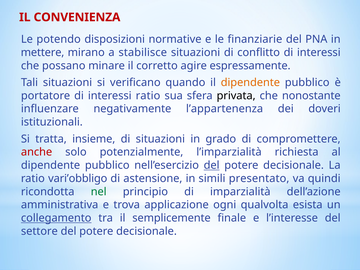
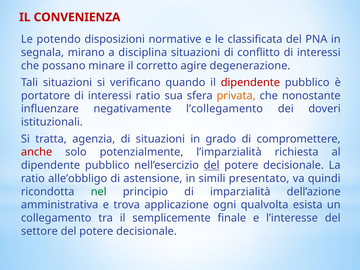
finanziarie: finanziarie -> classificata (255, 39)
mettere: mettere -> segnala (42, 52)
stabilisce: stabilisce -> disciplina (143, 52)
espressamente: espressamente -> degenerazione (250, 66)
dipendente colour: orange -> red (250, 83)
privata colour: black -> orange (236, 96)
l’appartenenza: l’appartenenza -> l’collegamento (225, 109)
insieme: insieme -> agenzia (94, 139)
vari’obbligo: vari’obbligo -> alle’obbligo (78, 178)
collegamento underline: present -> none (56, 218)
